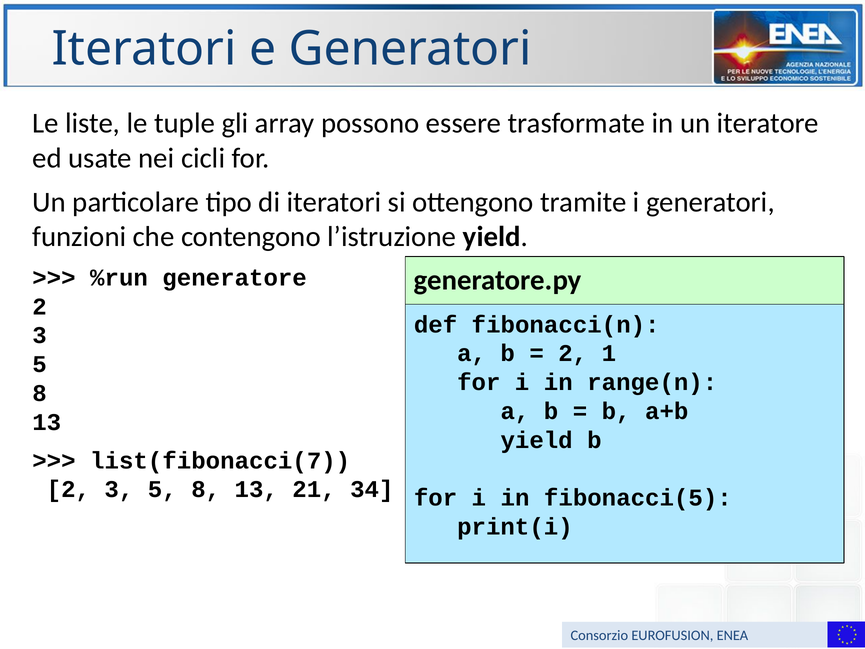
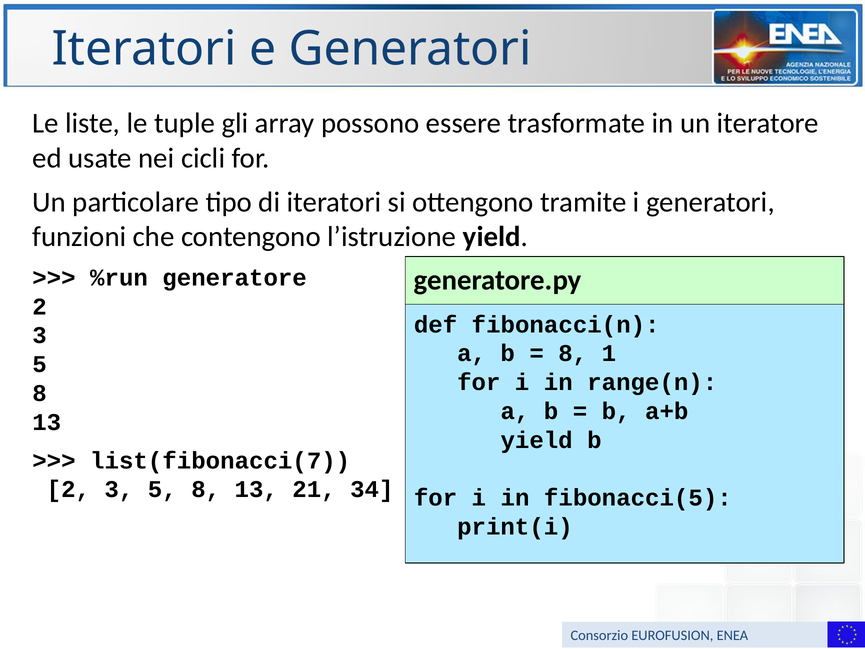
2: 2 -> 8 (573, 353)
